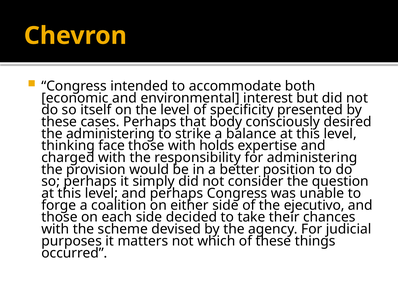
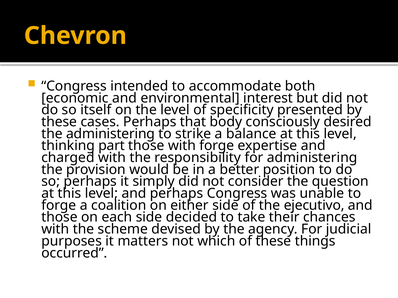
face: face -> part (112, 146)
with holds: holds -> forge (217, 146)
